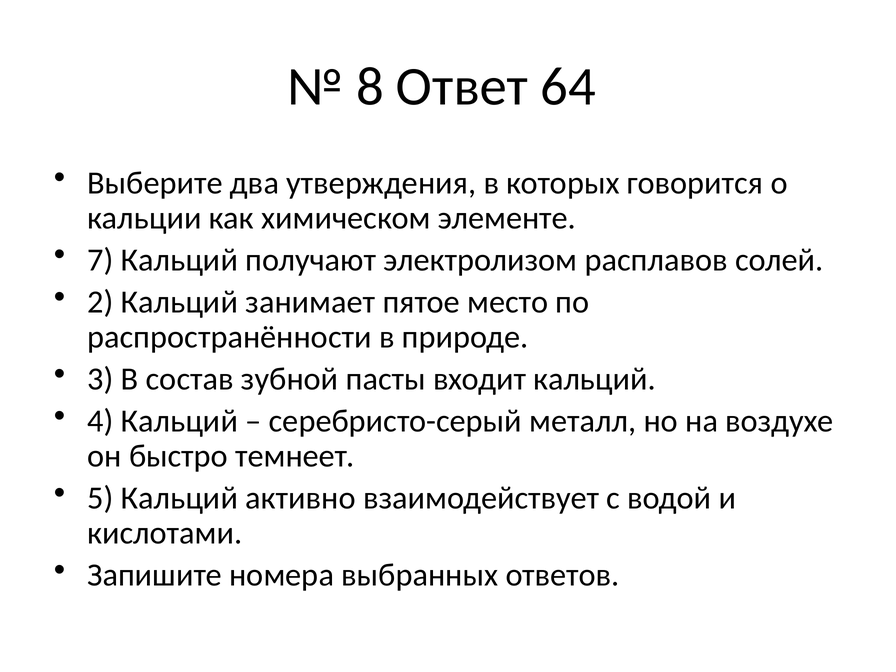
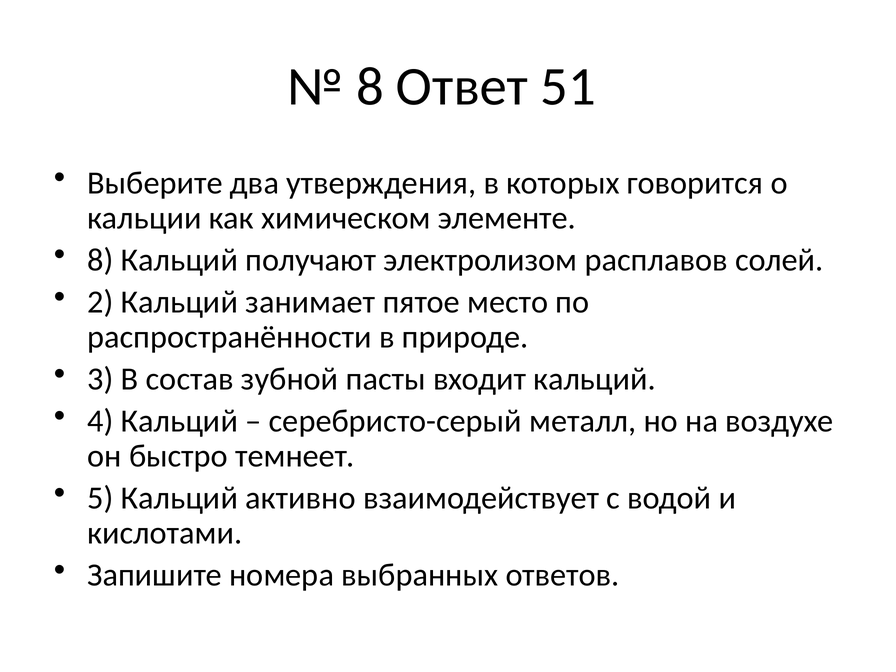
64: 64 -> 51 (568, 87)
7: 7 -> 8 (100, 260)
